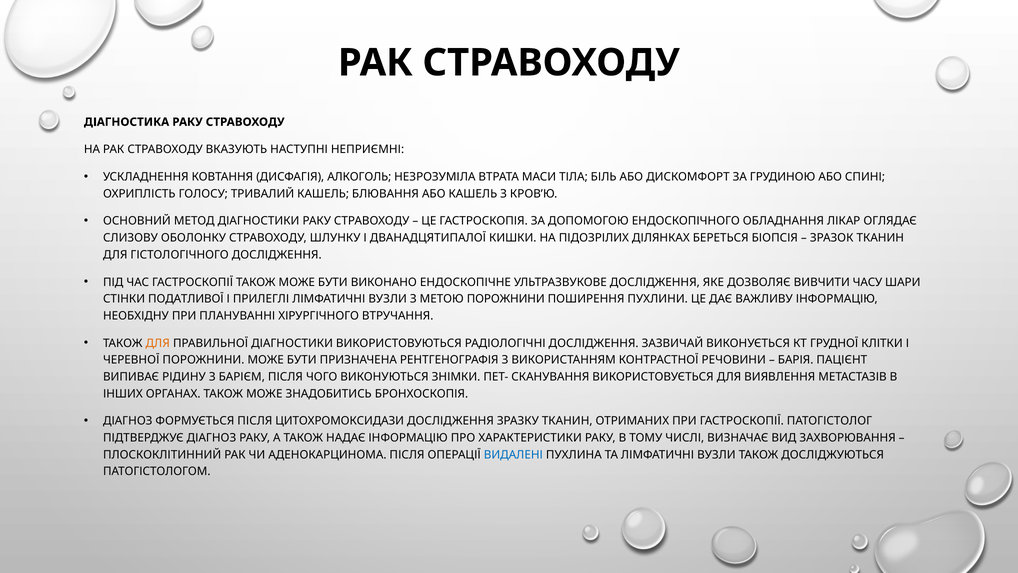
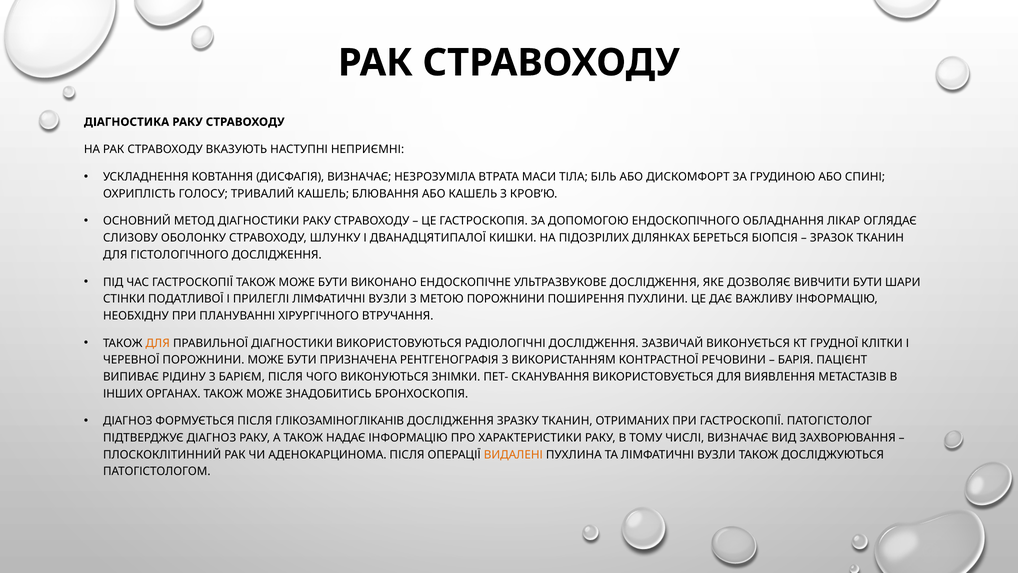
ДИСФАГІЯ АЛКОГОЛЬ: АЛКОГОЛЬ -> ВИЗНАЧАЄ (359, 177)
ВИВЧИТИ ЧАСУ: ЧАСУ -> БУТИ (867, 282)
ЦИТОХРОМОКСИДАЗИ: ЦИТОХРОМОКСИДАЗИ -> ГЛІКОЗАМІНОГЛІКАНІВ (340, 421)
ВИДАЛЕНІ colour: blue -> orange (513, 454)
